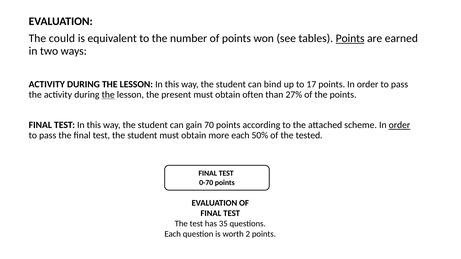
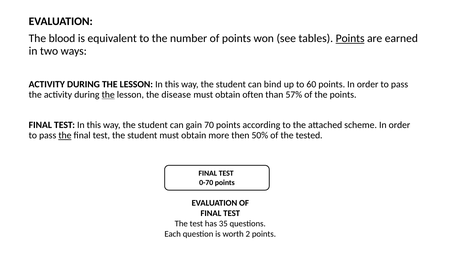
could: could -> blood (62, 39)
17: 17 -> 60 (311, 84)
present: present -> disease (176, 95)
27%: 27% -> 57% (294, 95)
order underline: present -> none (399, 125)
the underline: none -> present (65, 136)
more each: each -> then (240, 136)
